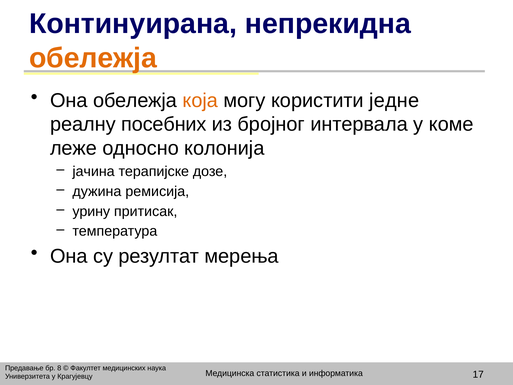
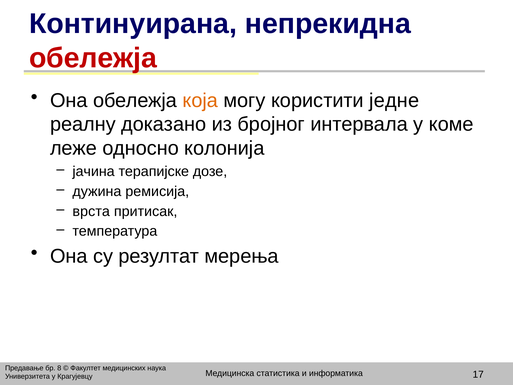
обележја colour: orange -> red (93, 58)
посебних: посебних -> доказано (164, 124)
урину: урину -> врста (91, 211)
